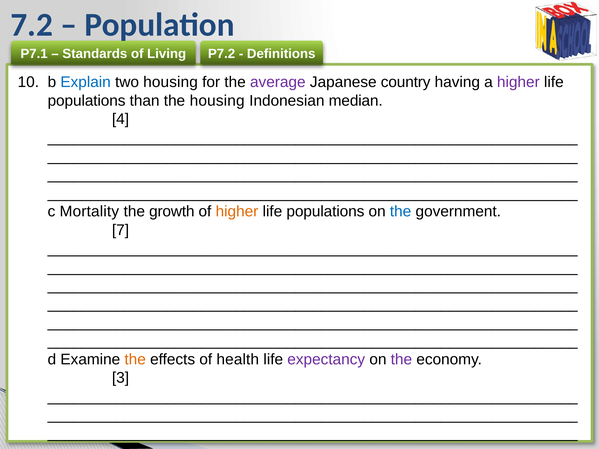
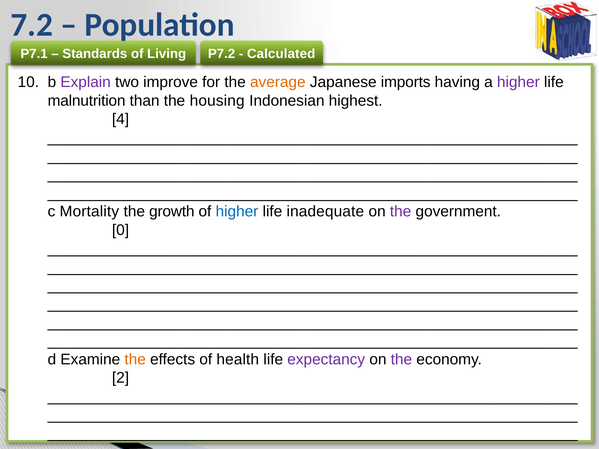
Definitions: Definitions -> Calculated (281, 54)
Explain colour: blue -> purple (86, 82)
two housing: housing -> improve (171, 82)
average colour: purple -> orange (278, 82)
country: country -> imports (406, 82)
populations: populations -> malnutrition (87, 101)
median: median -> highest (356, 101)
higher colour: orange -> blue (237, 212)
populations: populations -> inadequate (325, 212)
the colour: blue -> purple (401, 212)
7: 7 -> 0 (121, 230)
3: 3 -> 2 (121, 378)
